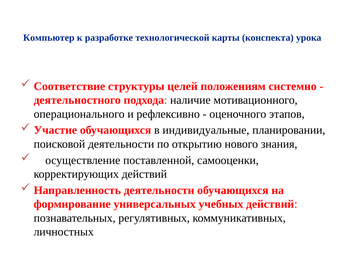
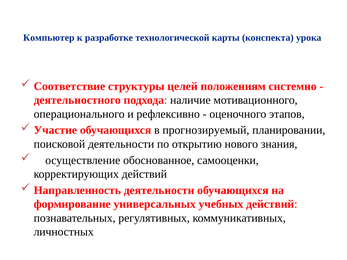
индивидуальные: индивидуальные -> прогнозируемый (206, 130)
поставленной: поставленной -> обоснованное (159, 160)
